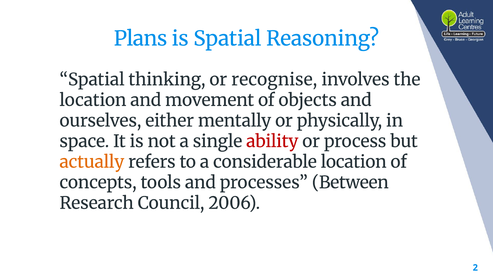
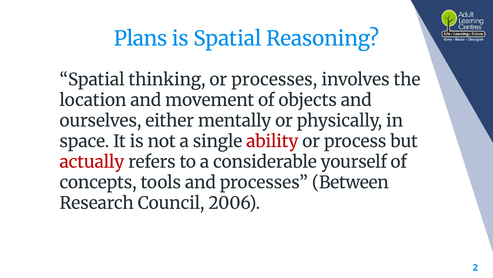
or recognise: recognise -> processes (274, 79)
actually colour: orange -> red (92, 162)
considerable location: location -> yourself (354, 162)
